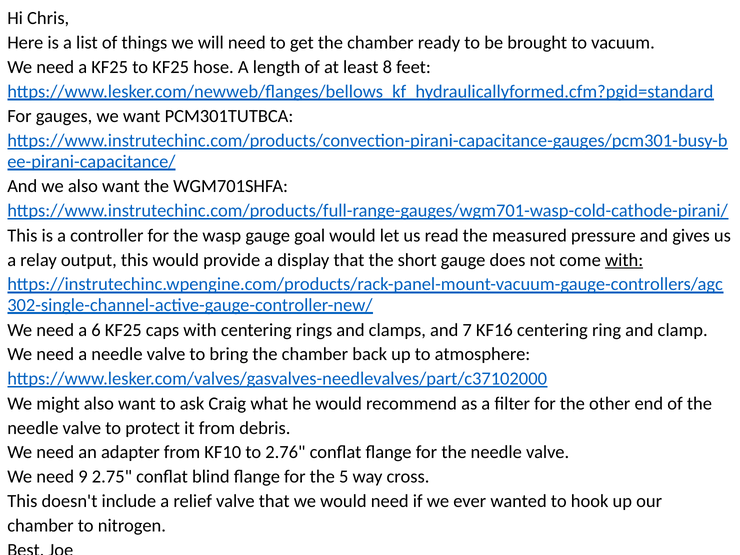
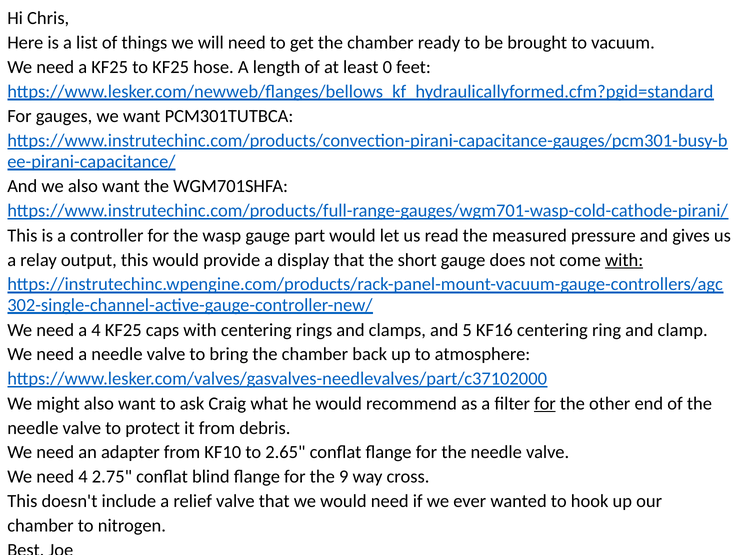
8: 8 -> 0 (387, 67)
goal: goal -> part (310, 236)
a 6: 6 -> 4 (96, 330)
7: 7 -> 5 (467, 330)
for underline: none -> present (545, 404)
2.76: 2.76 -> 2.65 (285, 452)
need 9: 9 -> 4 (83, 477)
5: 5 -> 9 (344, 477)
